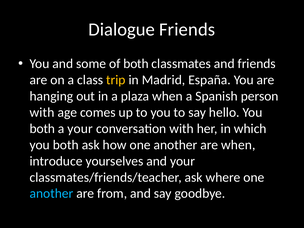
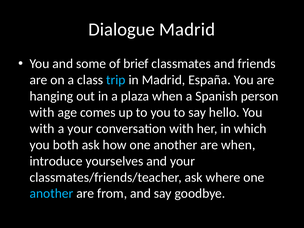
Dialogue Friends: Friends -> Madrid (187, 29)
of both: both -> brief (136, 64)
trip colour: yellow -> light blue (116, 80)
both: both -> with (42, 129)
